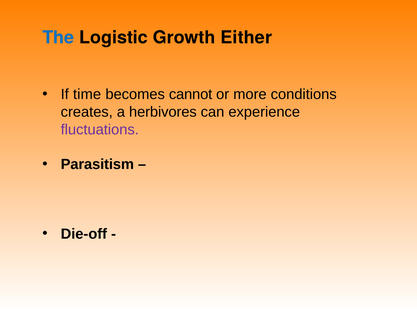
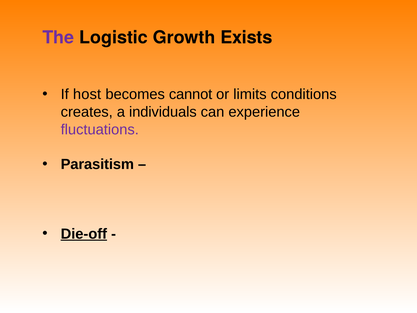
The colour: blue -> purple (58, 38)
Either: Either -> Exists (246, 38)
time: time -> host (87, 94)
more: more -> limits (250, 94)
herbivores: herbivores -> individuals (163, 112)
Die-off underline: none -> present (84, 234)
